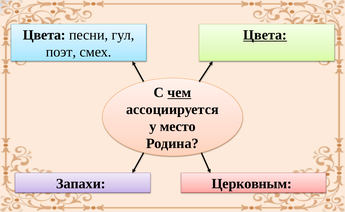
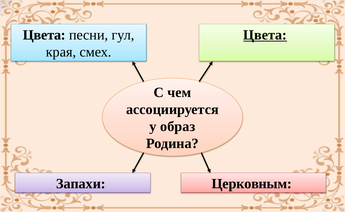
поэт: поэт -> края (61, 52)
чем underline: present -> none (179, 93)
место: место -> образ (178, 126)
